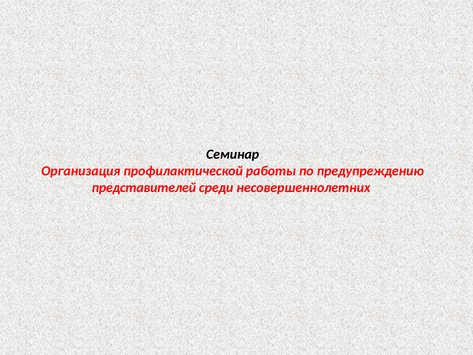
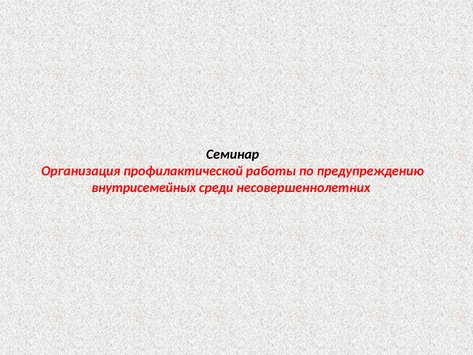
представителей: представителей -> внутрисемейных (144, 187)
